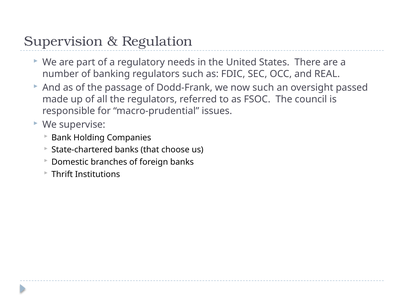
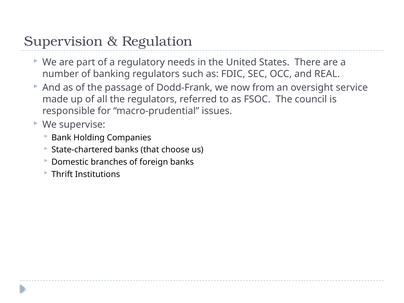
now such: such -> from (263, 88)
passed: passed -> service (352, 88)
